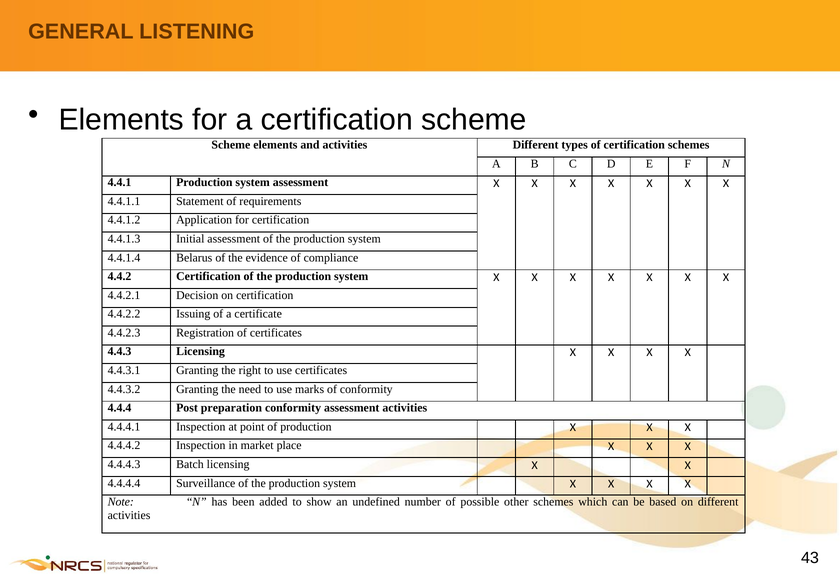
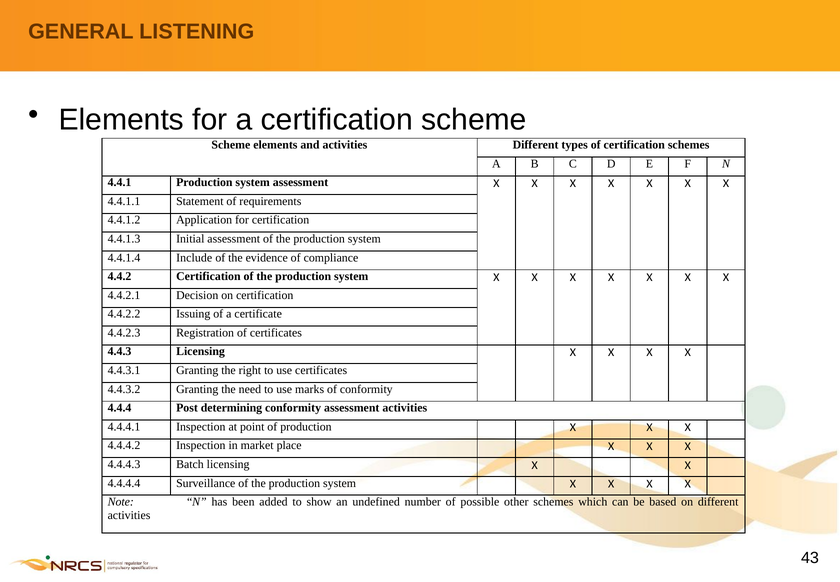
Belarus: Belarus -> Include (194, 257)
preparation: preparation -> determining (231, 408)
